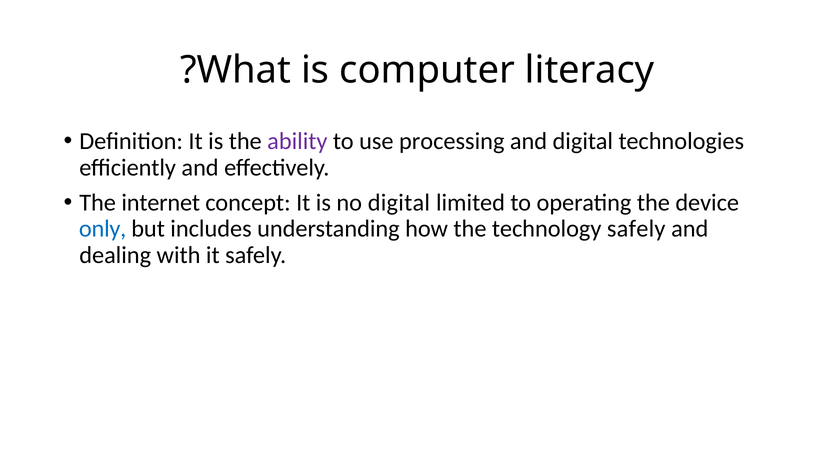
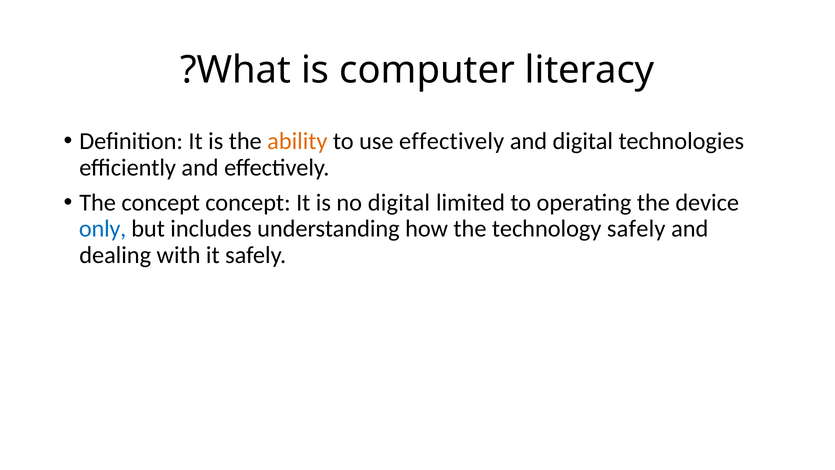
ability colour: purple -> orange (297, 141)
use processing: processing -> effectively (452, 141)
The internet: internet -> concept (161, 202)
